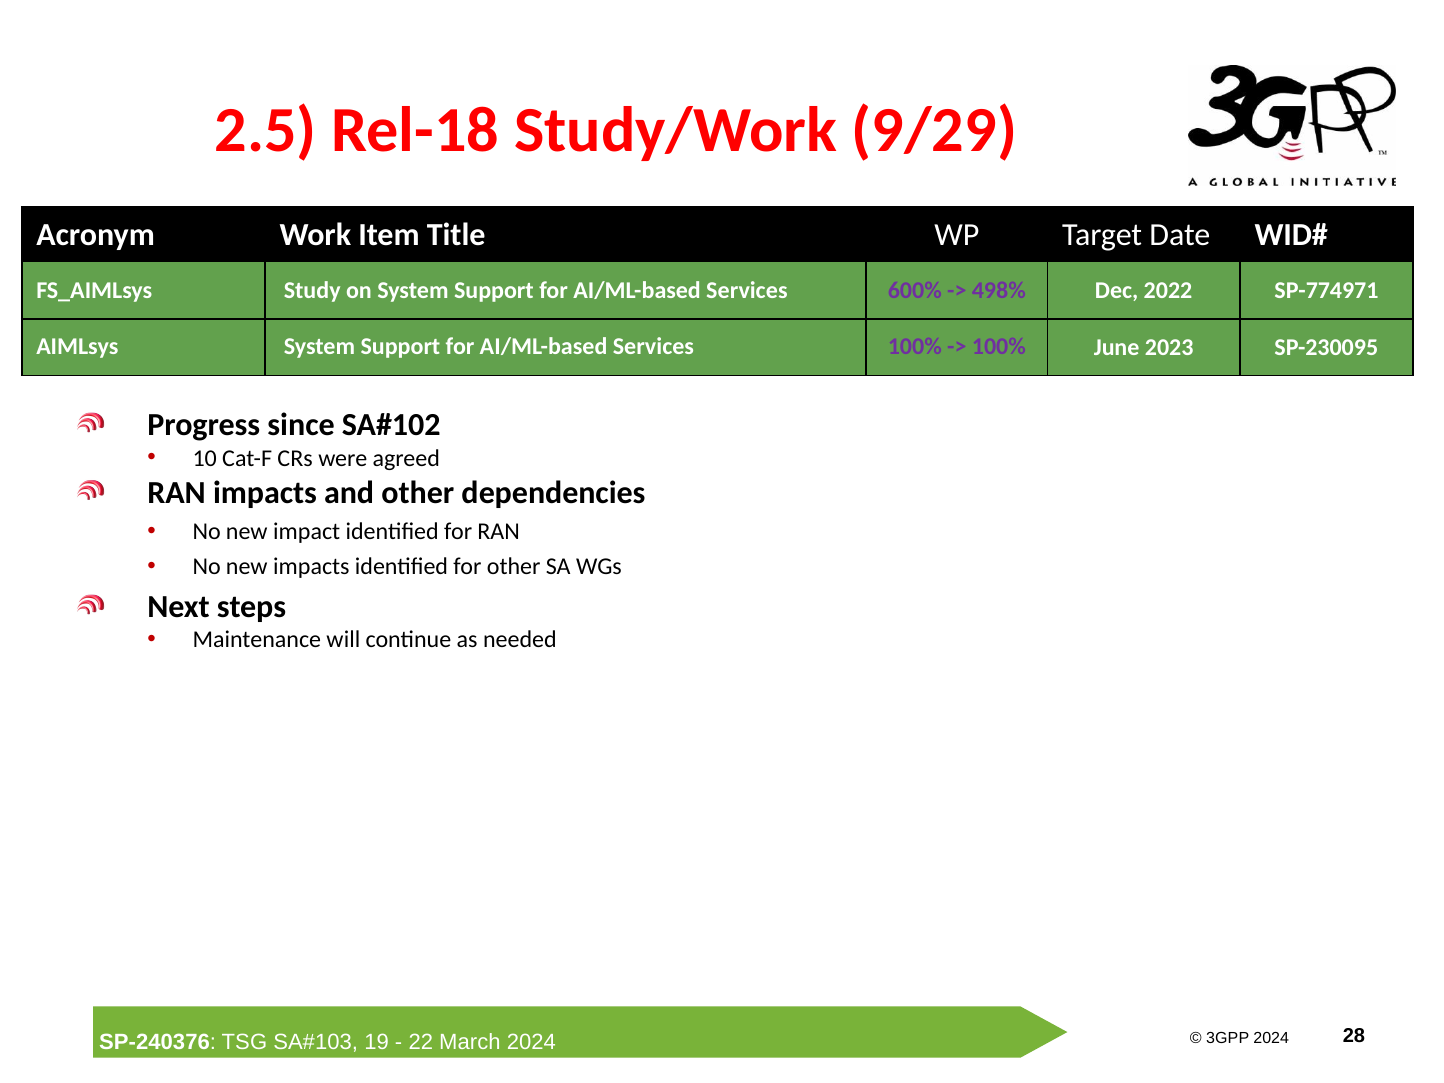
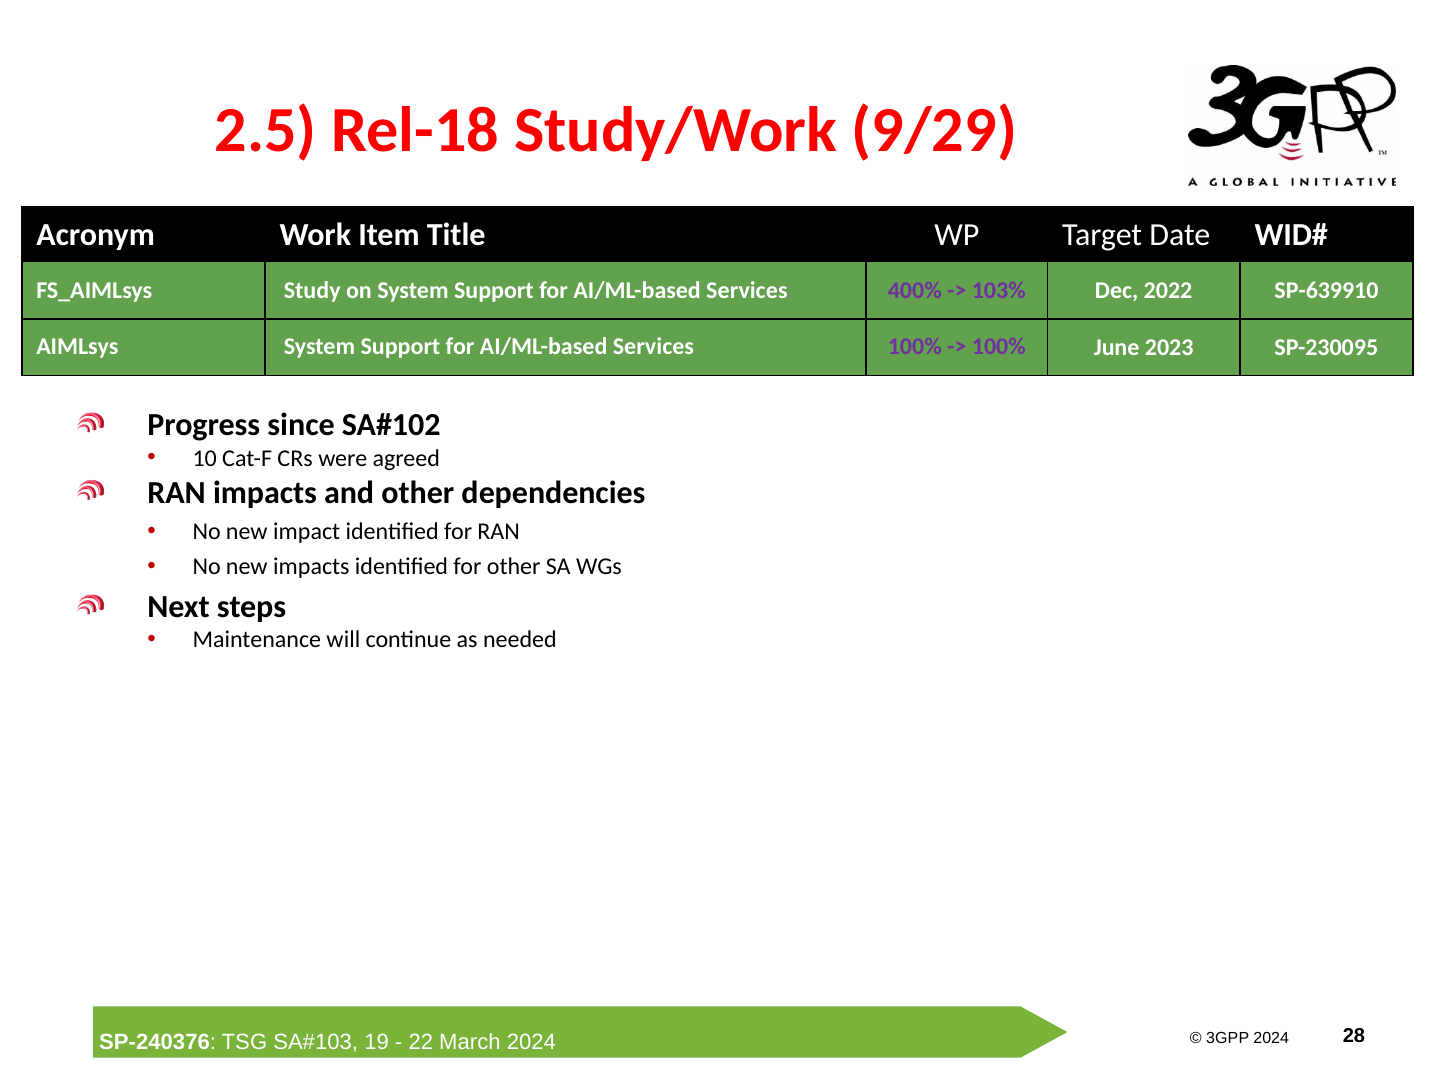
600%: 600% -> 400% (915, 290)
498%: 498% -> 103% (999, 290)
SP-774971: SP-774971 -> SP-639910 (1326, 290)
